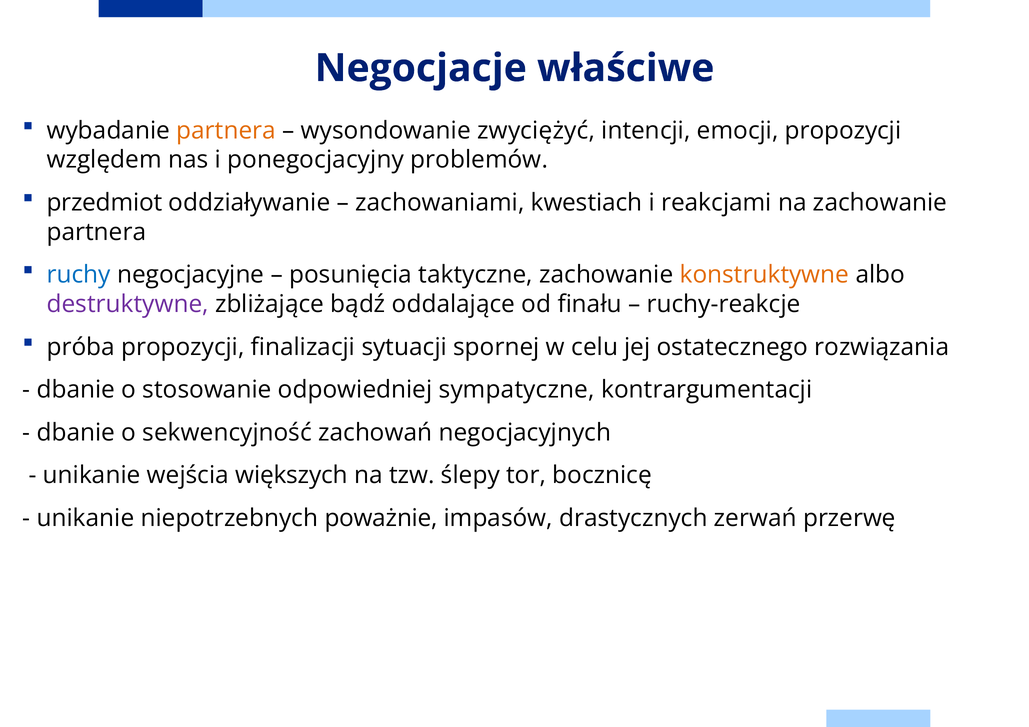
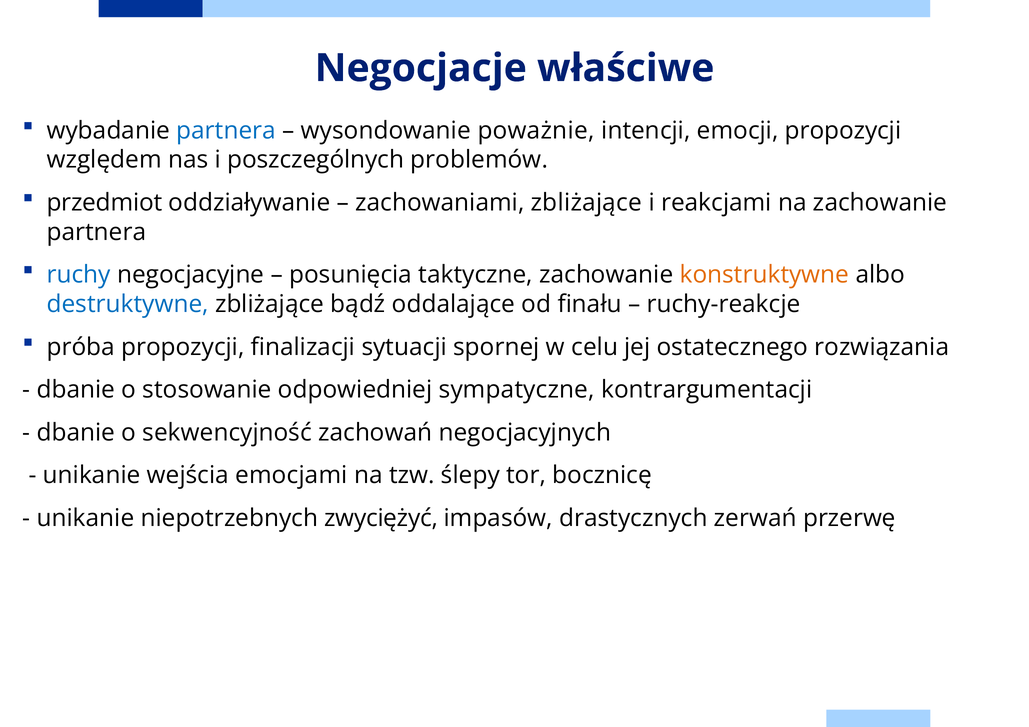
partnera colour: orange -> blue (226, 131)
zwyciężyć: zwyciężyć -> poważnie (536, 131)
ponegocjacyjny: ponegocjacyjny -> poszczególnych (316, 160)
zachowaniami kwestiach: kwestiach -> zbliżające (586, 203)
destruktywne colour: purple -> blue (128, 304)
większych: większych -> emocjami (291, 476)
poważnie: poważnie -> zwyciężyć (381, 519)
